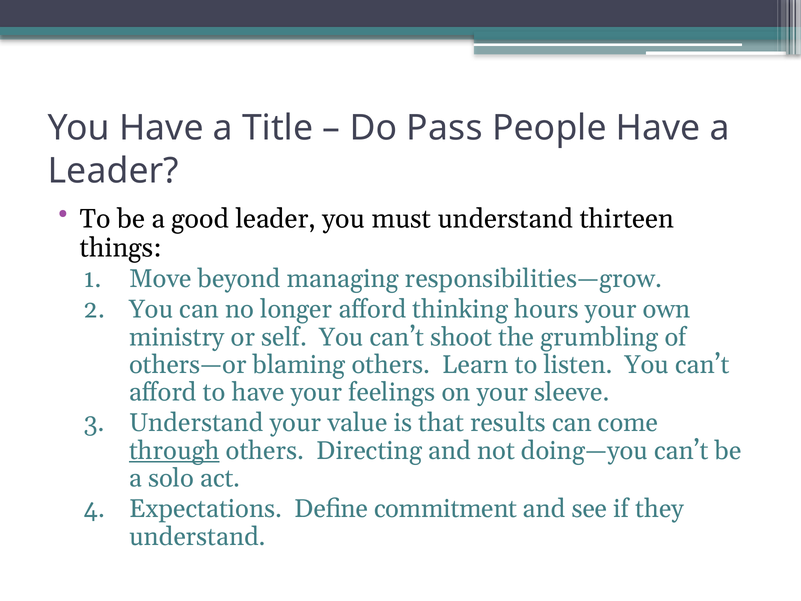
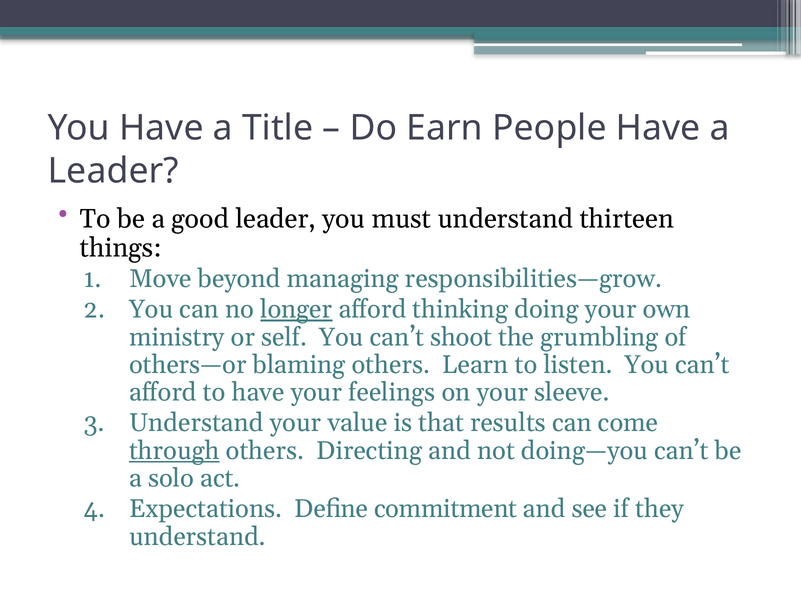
Pass: Pass -> Earn (445, 128)
longer underline: none -> present (296, 309)
hours: hours -> doing (546, 309)
